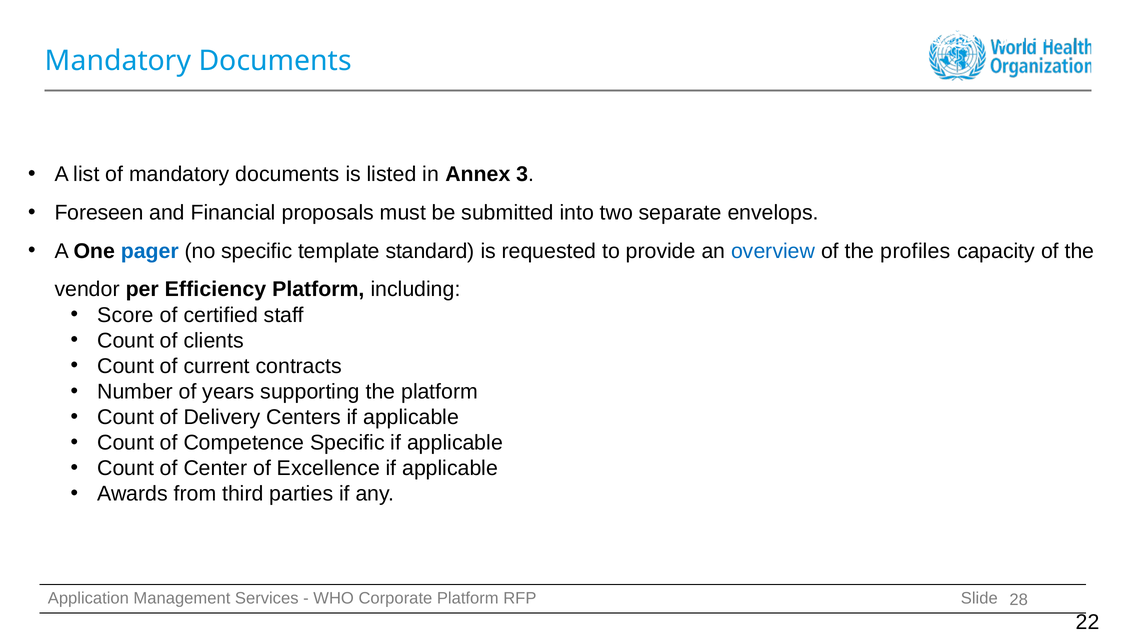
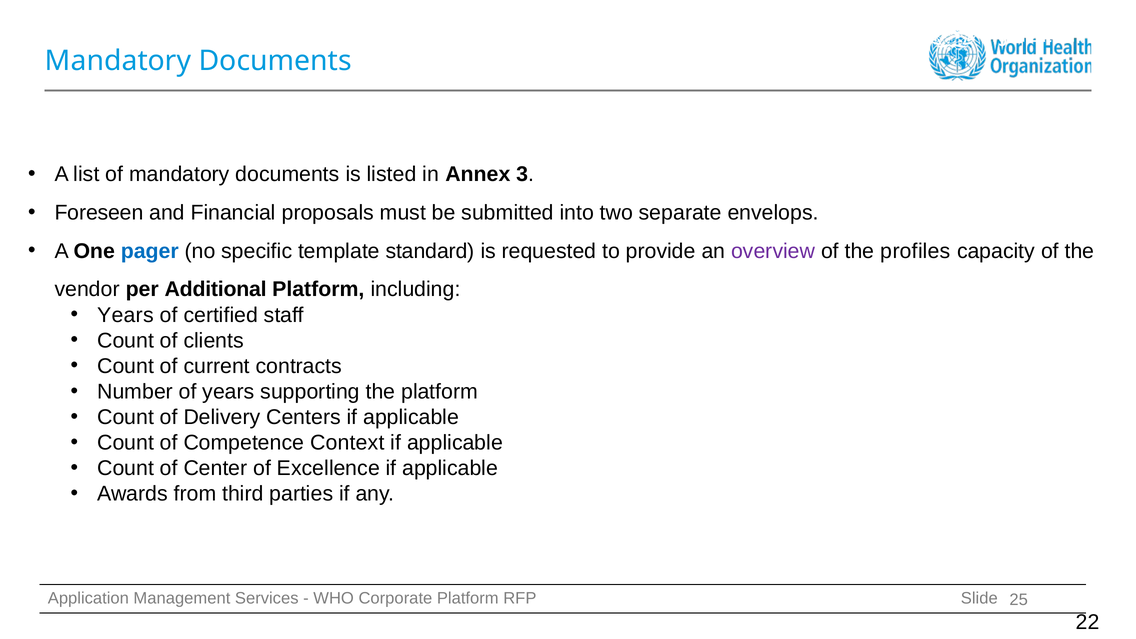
overview colour: blue -> purple (773, 251)
Efficiency: Efficiency -> Additional (216, 289)
Score: Score -> Years (125, 315)
Competence Specific: Specific -> Context (347, 443)
28: 28 -> 25 (1019, 600)
